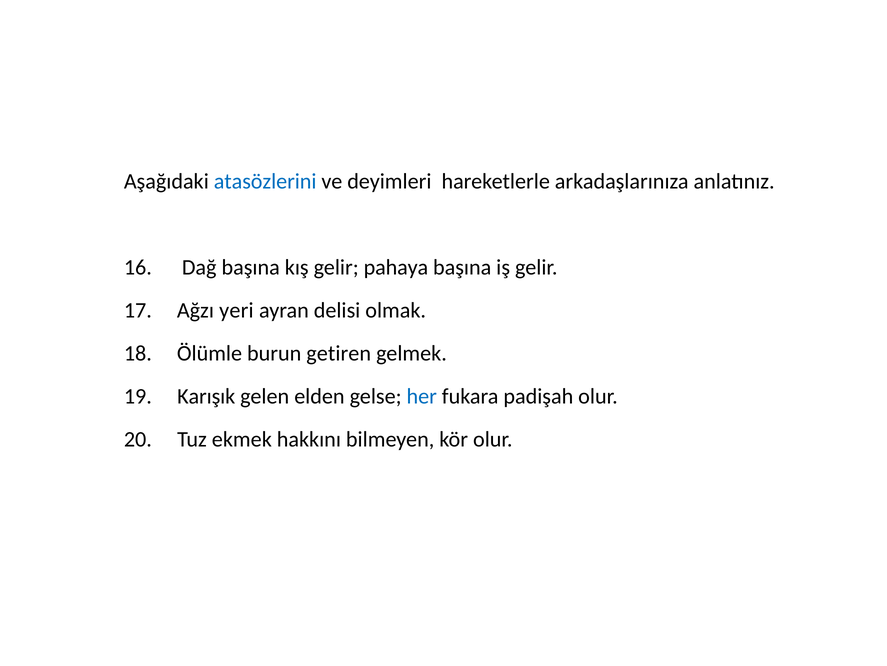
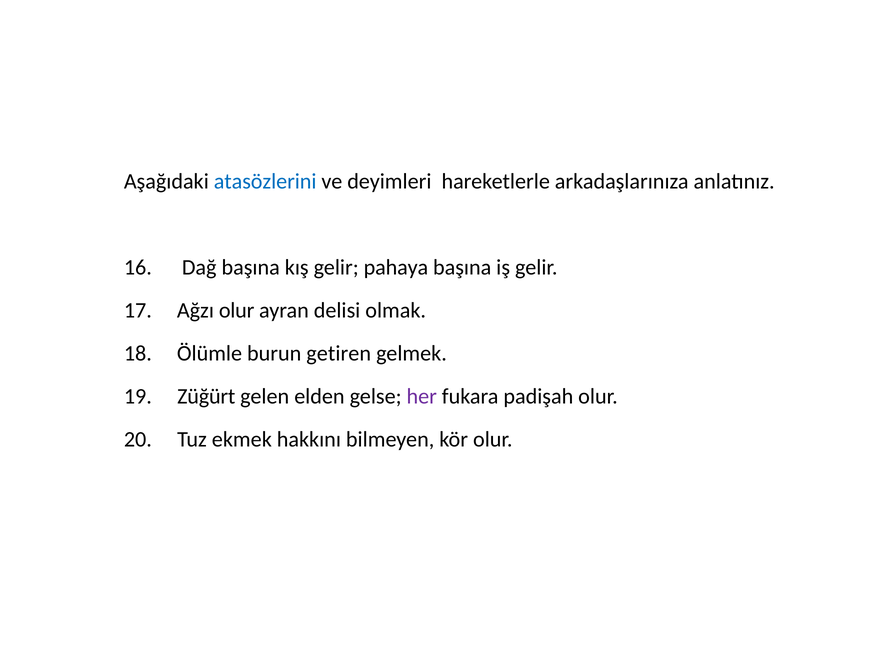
Ağzı yeri: yeri -> olur (237, 310)
Karışık: Karışık -> Züğürt (206, 396)
her colour: blue -> purple (422, 396)
